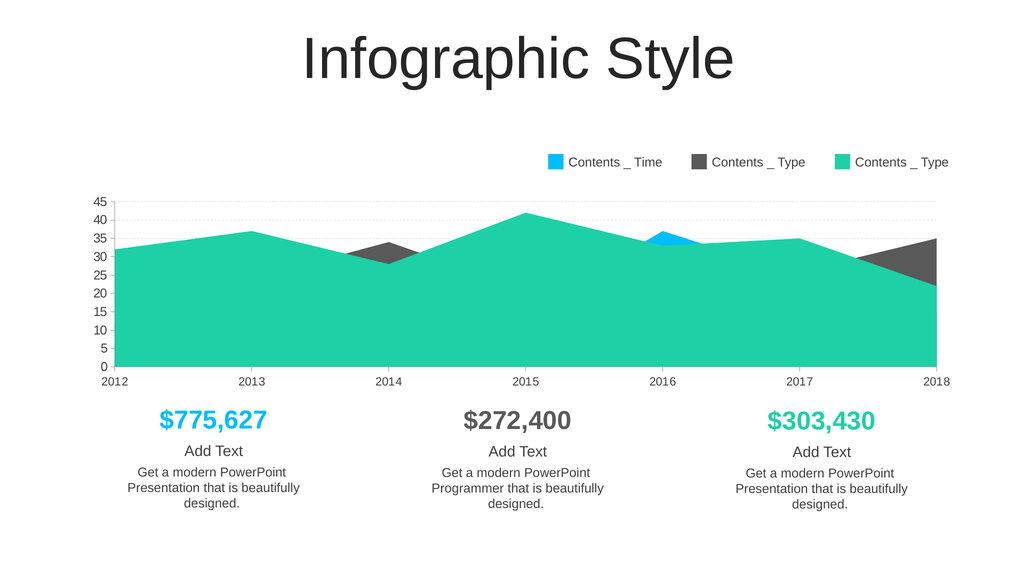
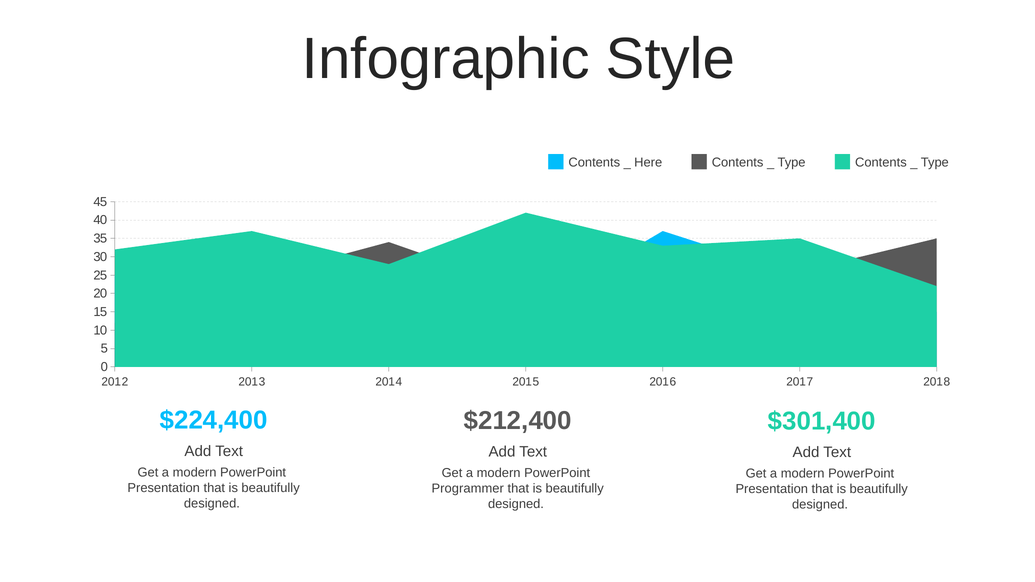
Time: Time -> Here (648, 163)
$775,627: $775,627 -> $224,400 (214, 420)
$272,400: $272,400 -> $212,400 (518, 421)
$303,430: $303,430 -> $301,400 (822, 421)
